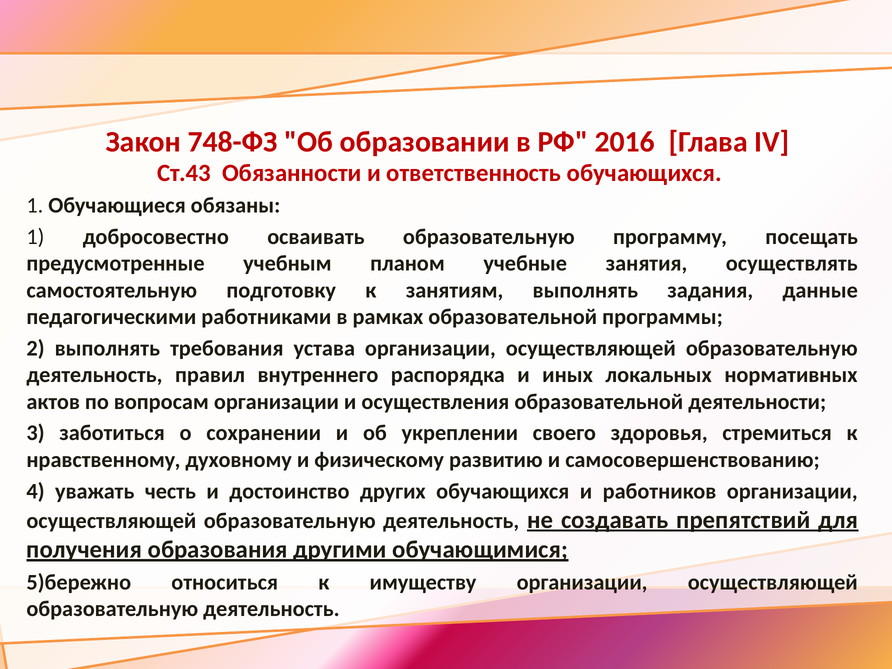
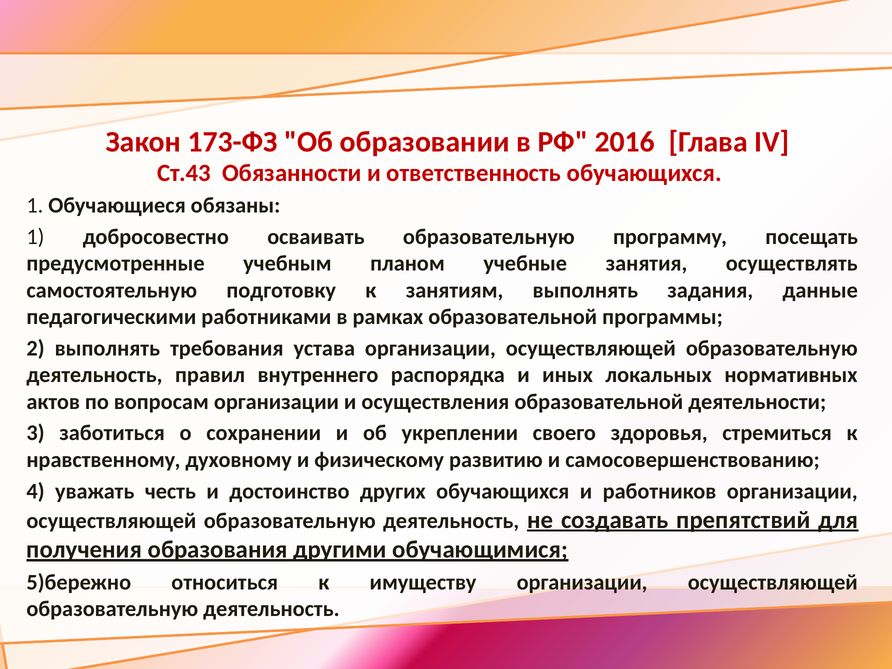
748-ФЗ: 748-ФЗ -> 173-ФЗ (233, 142)
